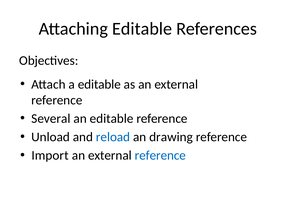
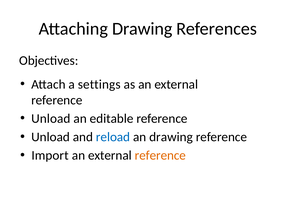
Attaching Editable: Editable -> Drawing (142, 29)
a editable: editable -> settings (99, 84)
Several: Several -> Unload (51, 119)
reference colour: blue -> orange (160, 155)
